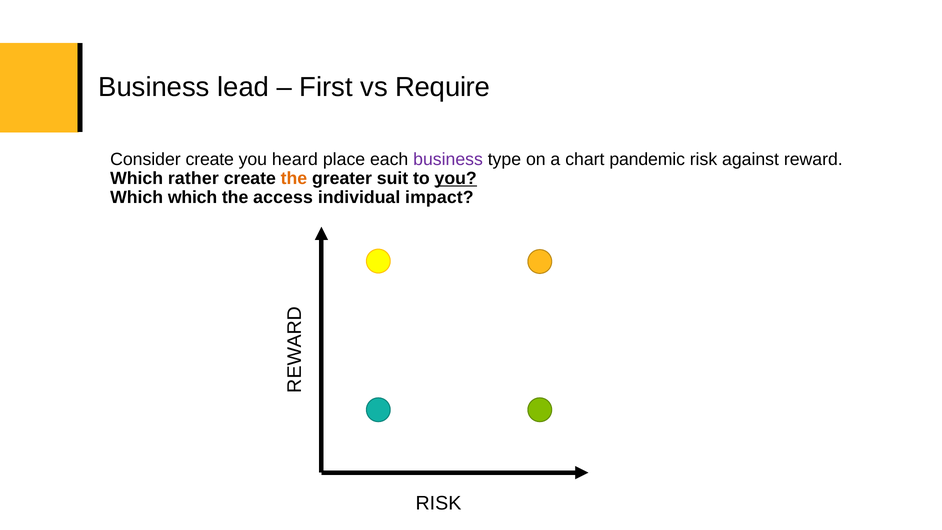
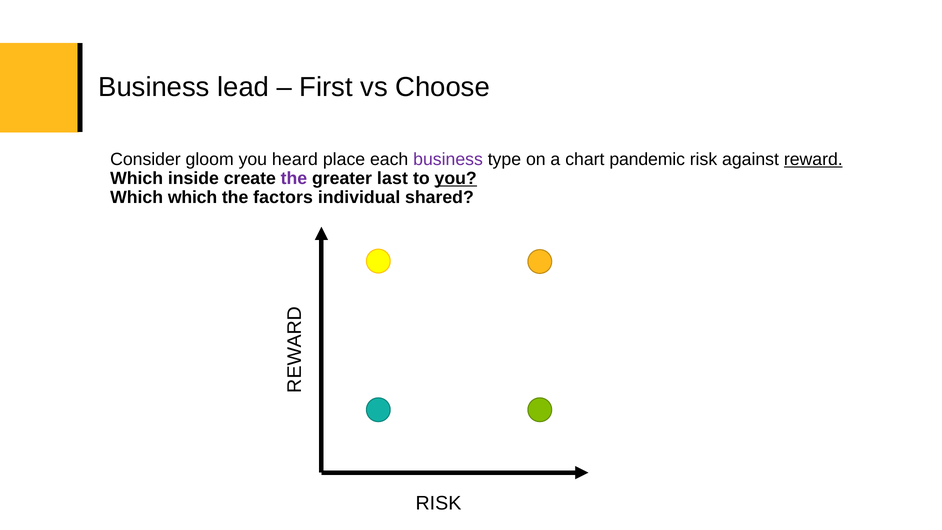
Require: Require -> Choose (443, 87)
Consider create: create -> gloom (210, 159)
reward underline: none -> present (813, 159)
rather: rather -> inside (193, 178)
the colour: orange -> purple (294, 178)
suit: suit -> last (392, 178)
access: access -> factors (283, 197)
impact: impact -> shared (439, 197)
